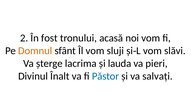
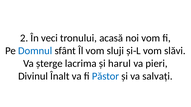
fost: fost -> veci (49, 38)
Domnul colour: orange -> blue (35, 51)
lauda: lauda -> harul (119, 64)
